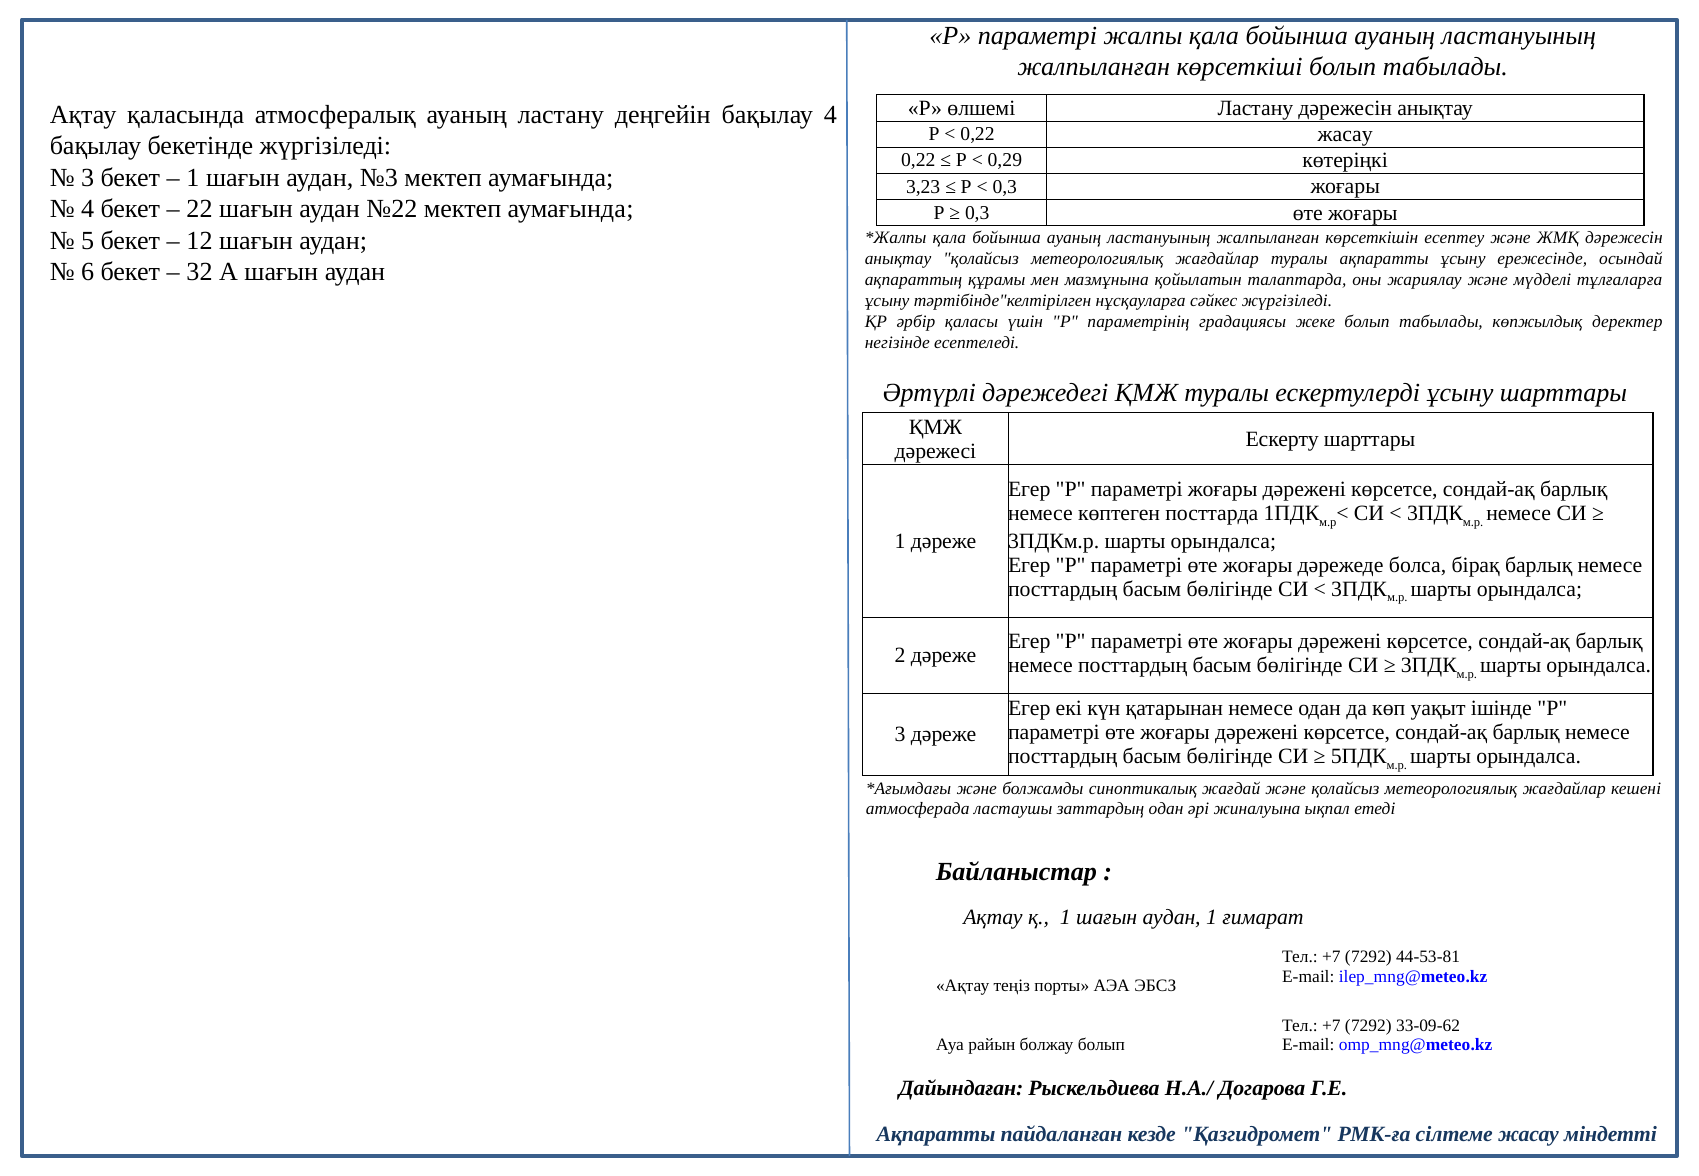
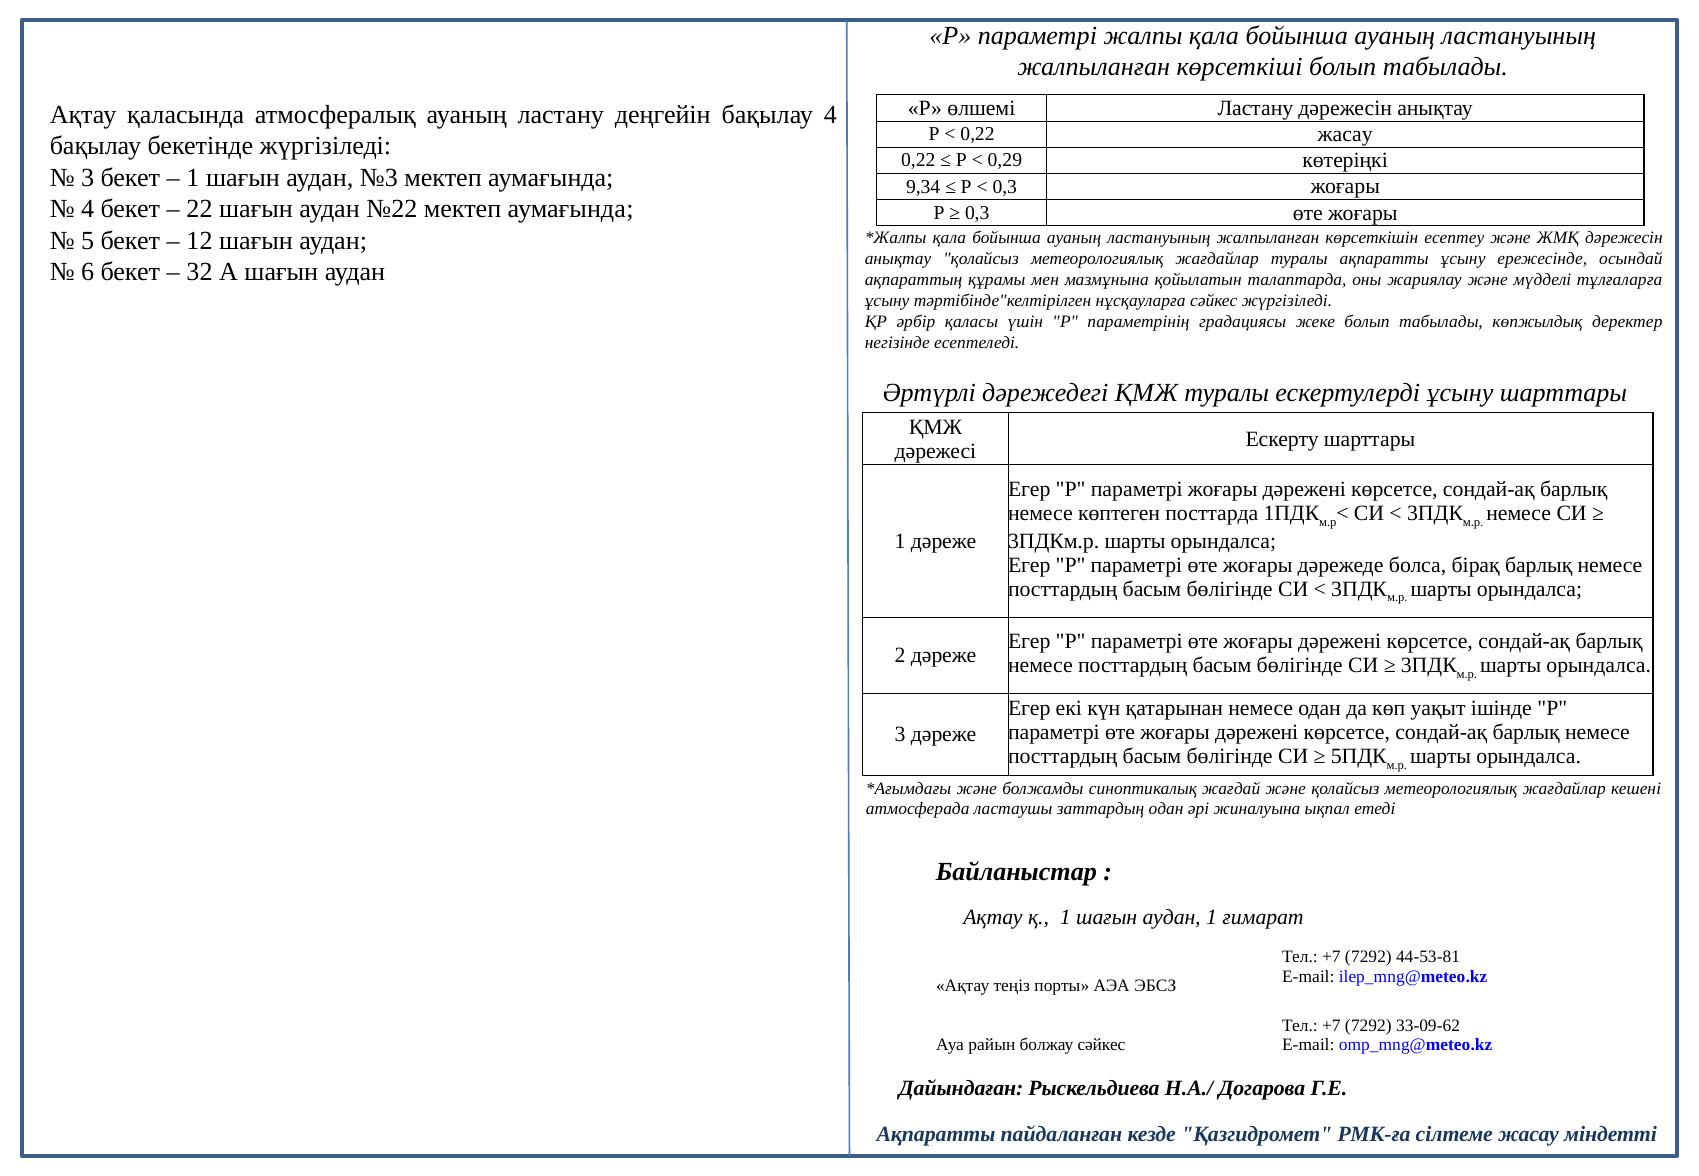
3,23: 3,23 -> 9,34 (923, 187)
болжау болып: болып -> сәйкес (1101, 1045)
